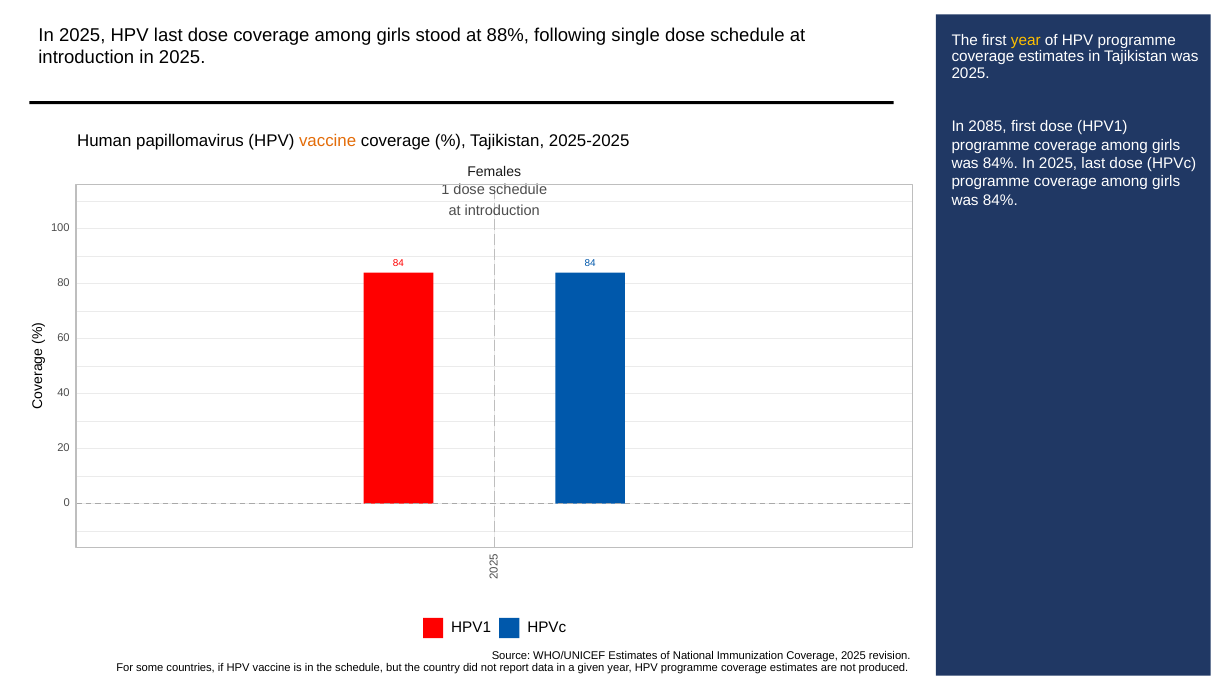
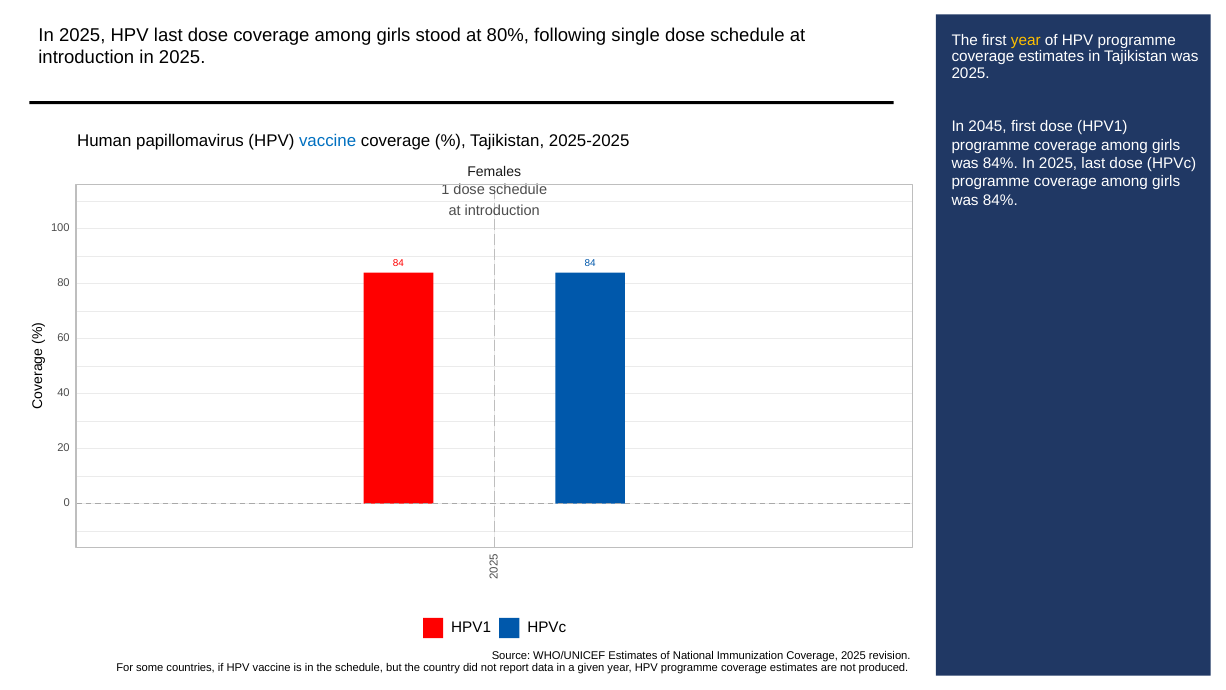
88%: 88% -> 80% (508, 35)
2085: 2085 -> 2045 (988, 127)
vaccine colour: orange -> blue (328, 141)
